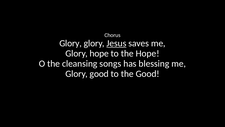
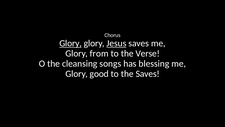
Glory underline: none -> present (71, 43)
Glory hope: hope -> from (99, 53)
the Hope: Hope -> Verse (148, 53)
the Good: Good -> Saves (148, 74)
